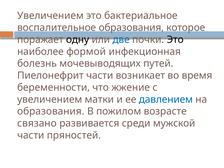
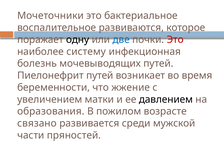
Увеличением: Увеличением -> Мочеточники (50, 16)
воспалительное образования: образования -> развиваются (131, 28)
Это colour: black -> red (175, 40)
формой: формой -> систему (86, 52)
Пиелонефрит части: части -> путей (100, 75)
давлением colour: blue -> black (166, 99)
